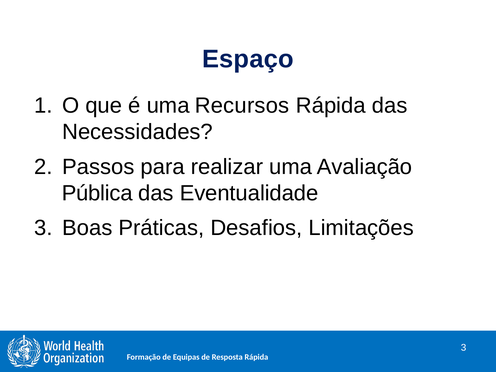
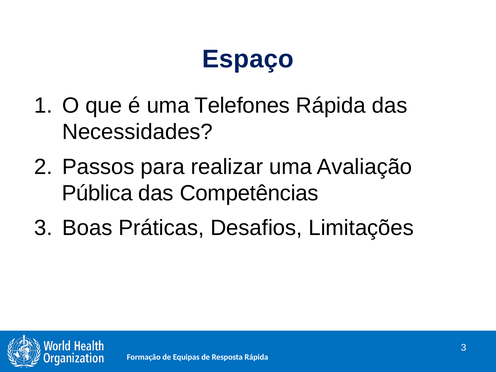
Recursos: Recursos -> Telefones (242, 106)
Eventualidade: Eventualidade -> Competências (249, 193)
